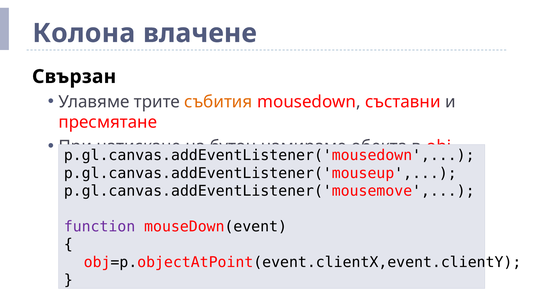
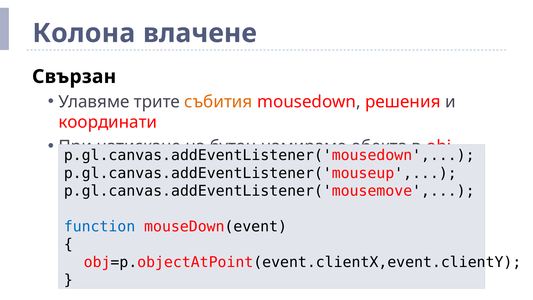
съставни: съставни -> решения (403, 102)
пресмятане: пресмятане -> координати (108, 122)
function colour: purple -> blue (100, 226)
